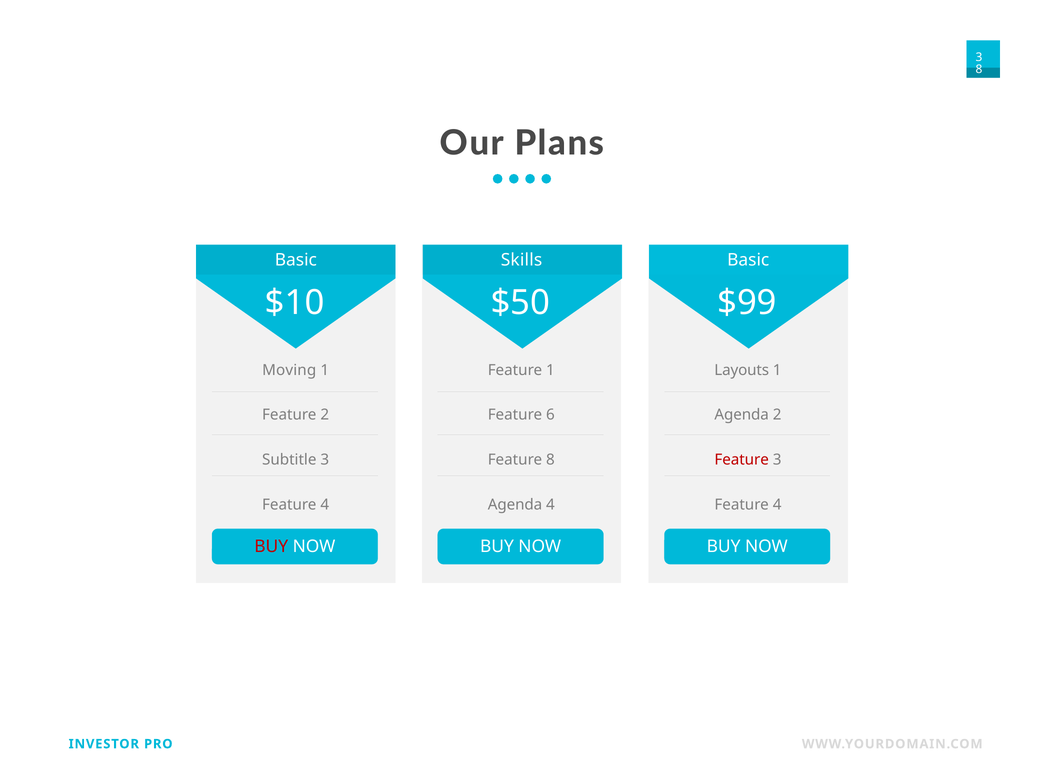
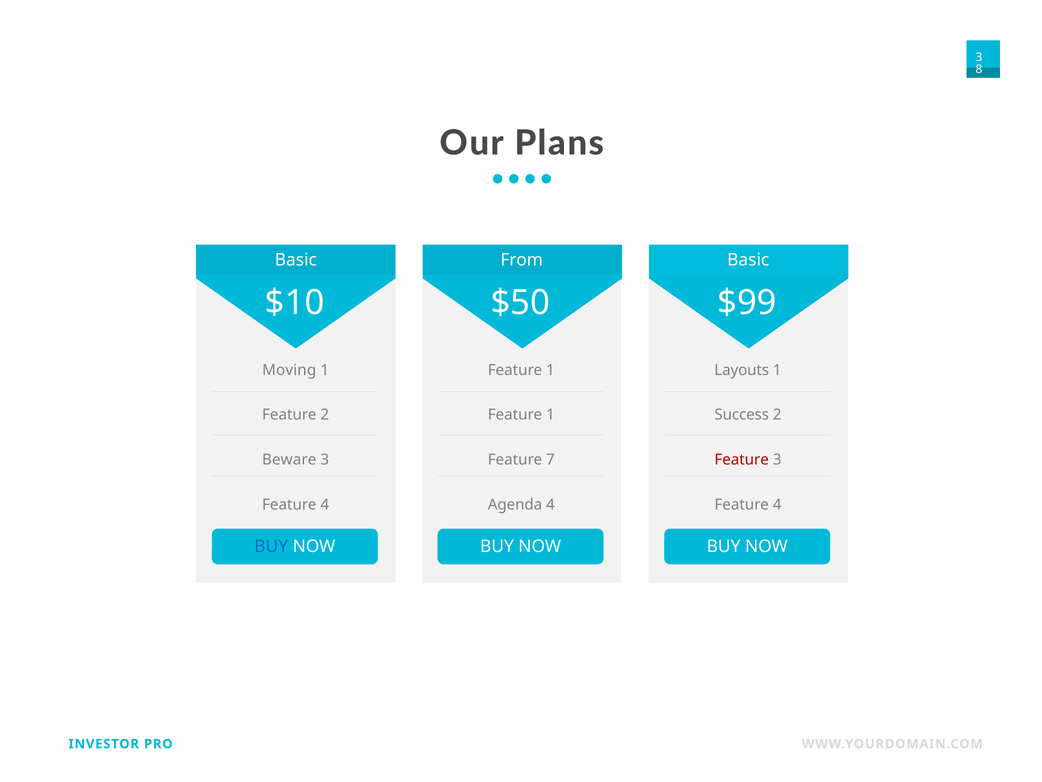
Skills: Skills -> From (522, 260)
6: 6 -> 1 (550, 415)
Agenda: Agenda -> Success (742, 415)
Subtitle: Subtitle -> Beware (289, 459)
Feature 8: 8 -> 7 (550, 459)
BUY colour: red -> blue (271, 546)
